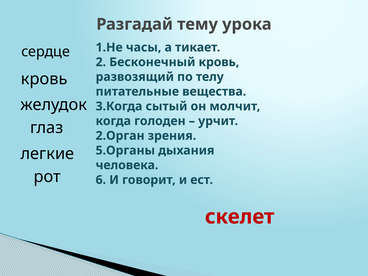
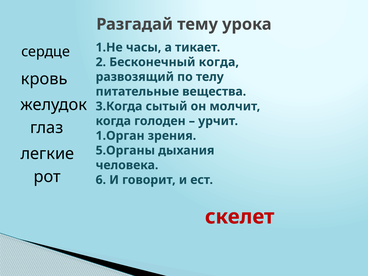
Бесконечный кровь: кровь -> когда (219, 62)
2.Орган: 2.Орган -> 1.Орган (120, 136)
